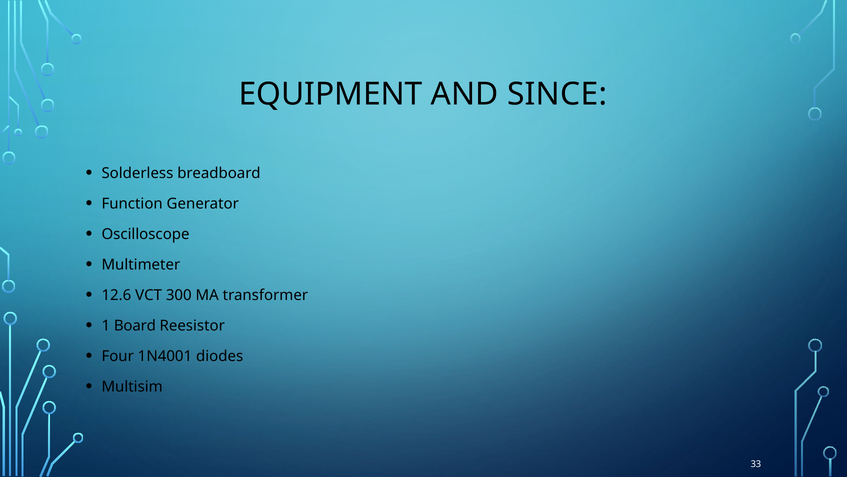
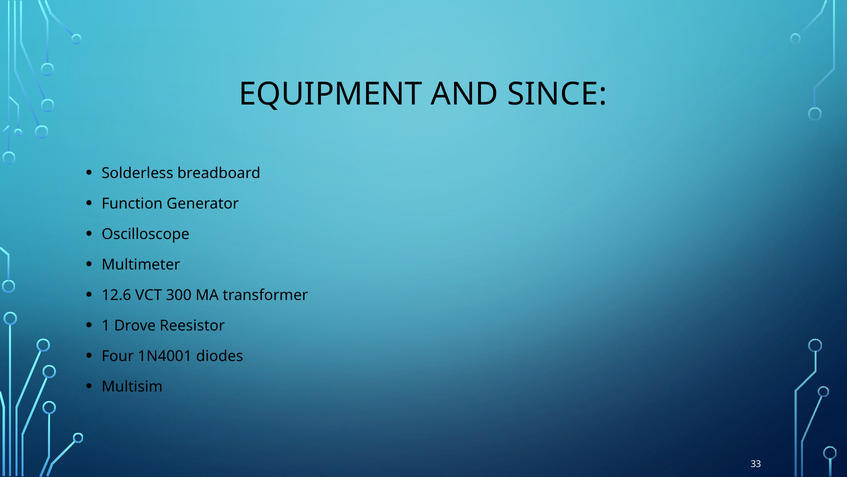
Board: Board -> Drove (135, 325)
